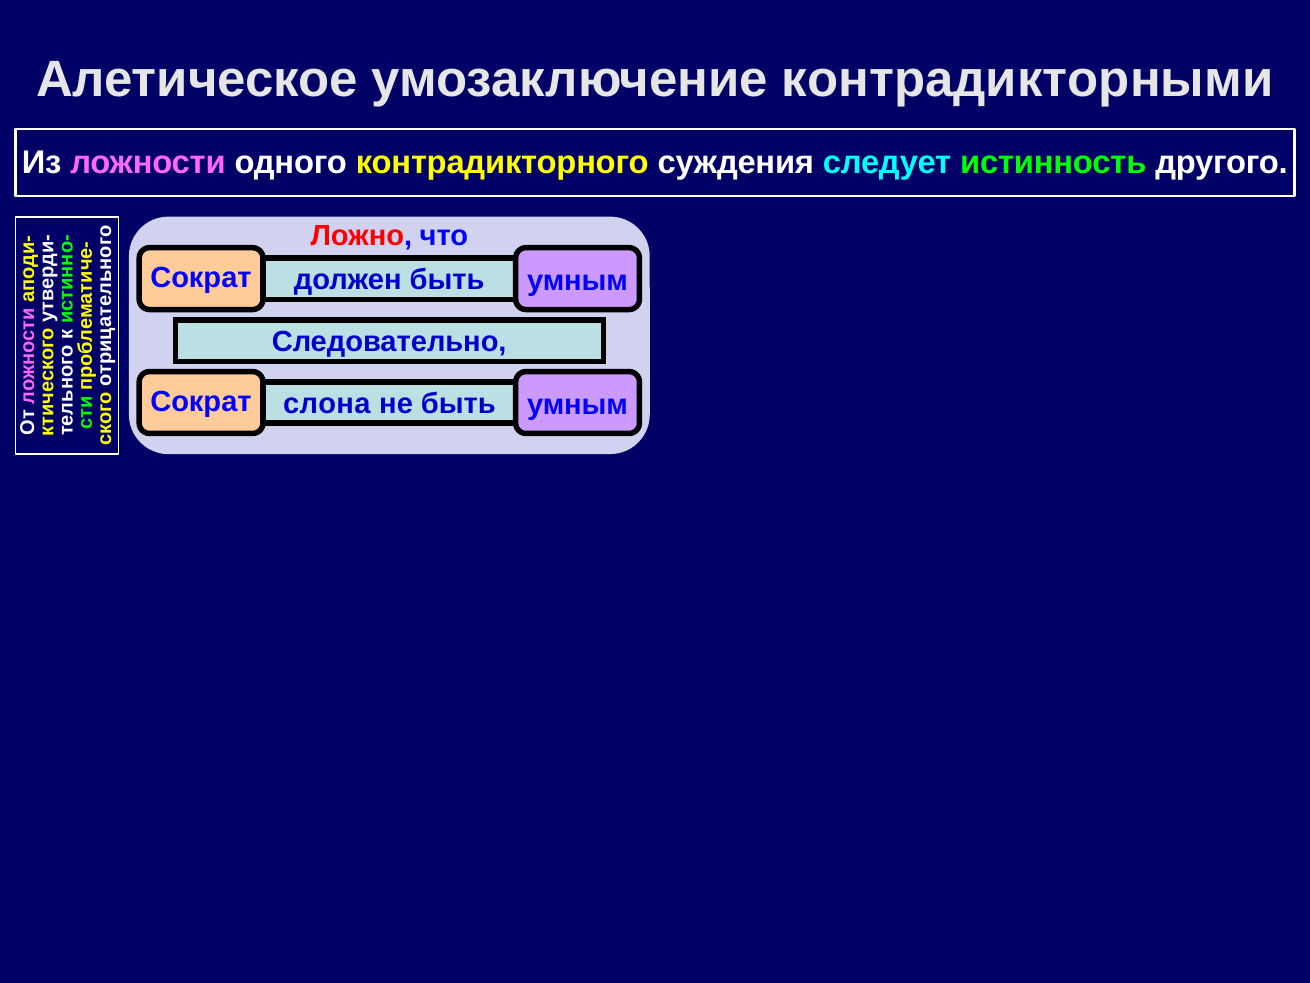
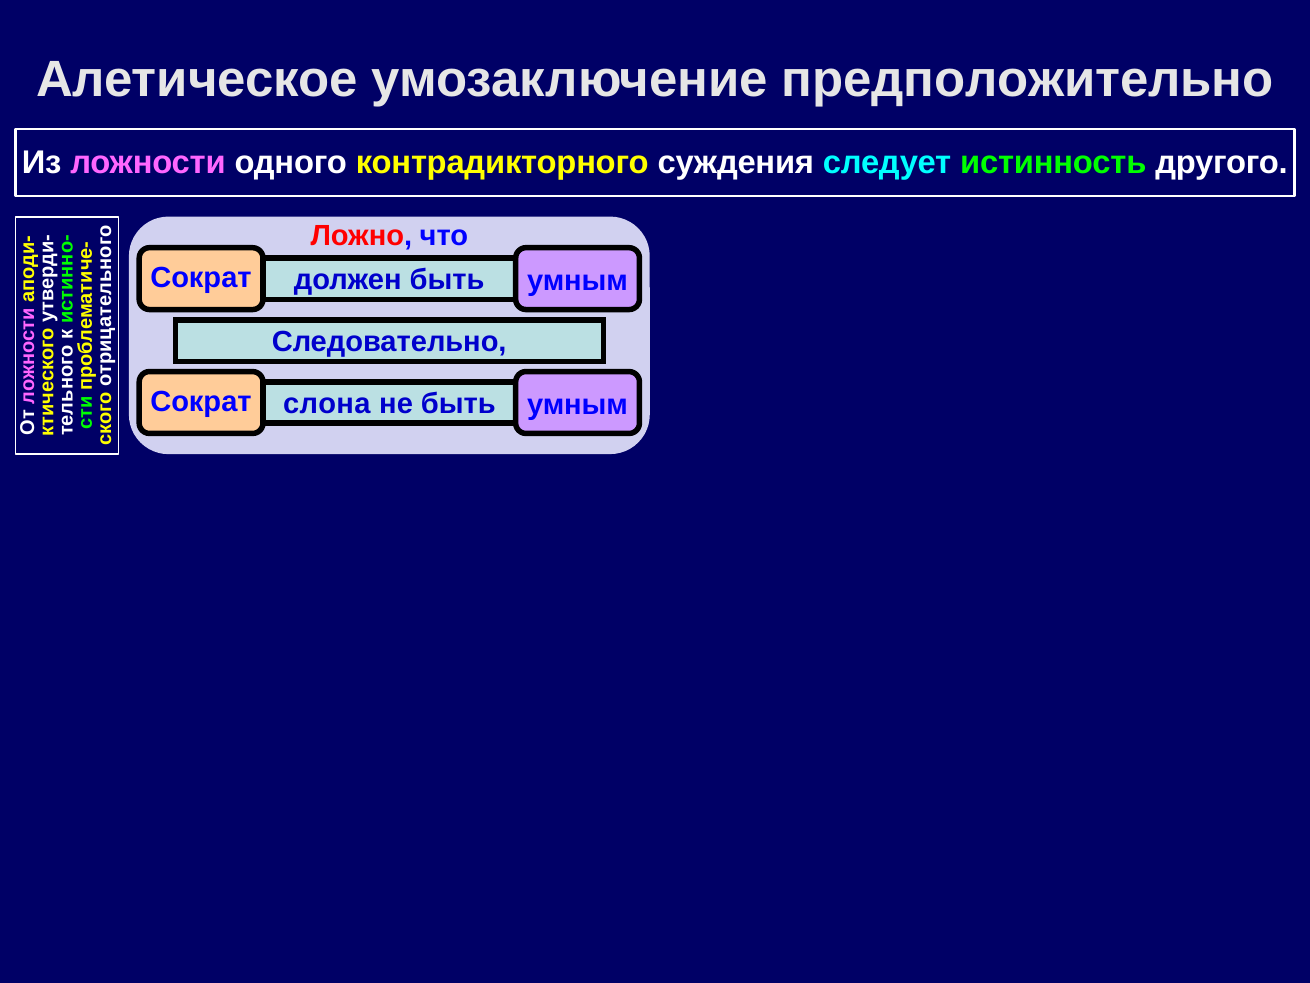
контрадикторными: контрадикторными -> предположительно (1028, 80)
